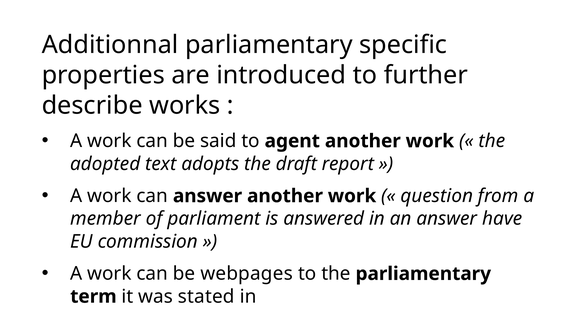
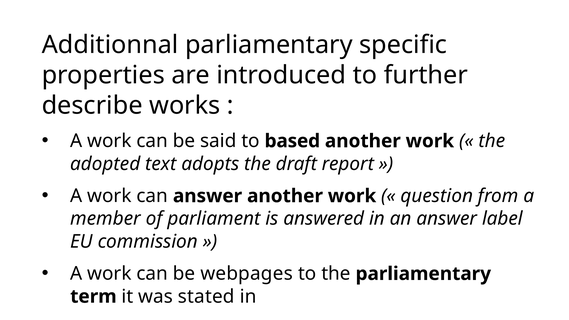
agent: agent -> based (292, 141)
have: have -> label (502, 219)
